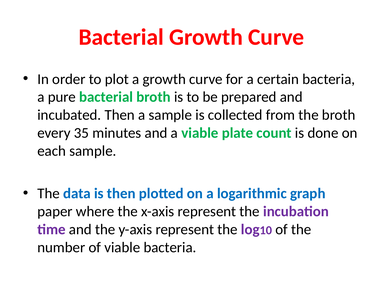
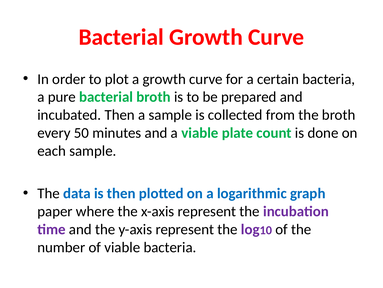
35: 35 -> 50 (82, 133)
